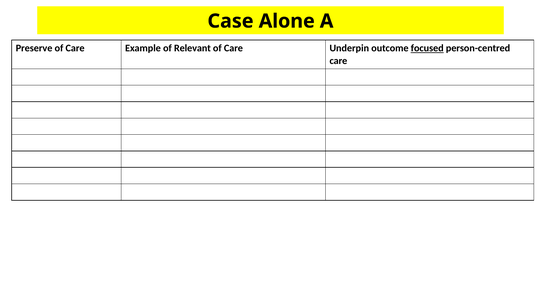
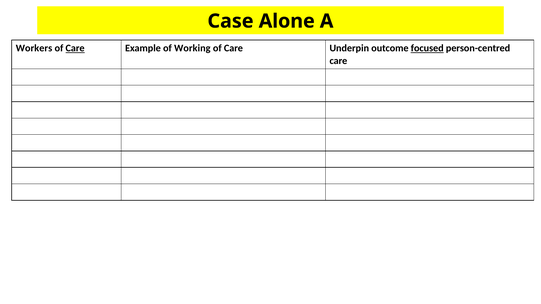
Preserve: Preserve -> Workers (34, 48)
Care underline: none -> present (75, 48)
Relevant: Relevant -> Working (192, 48)
